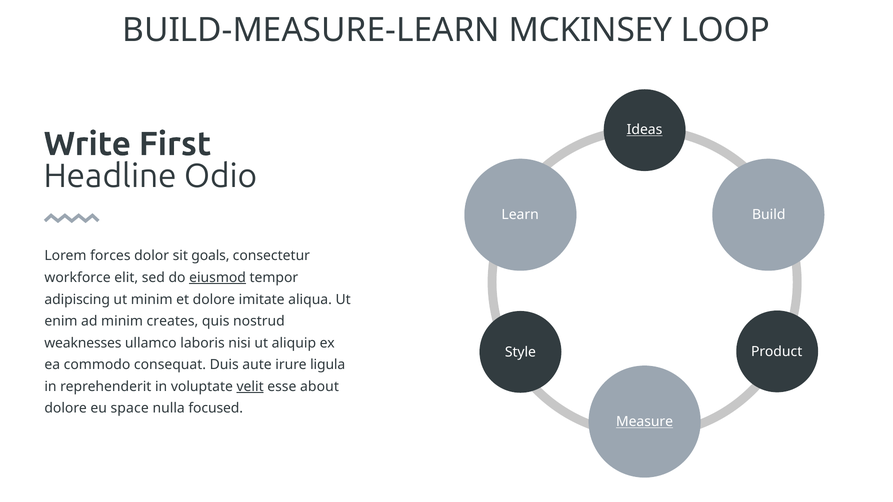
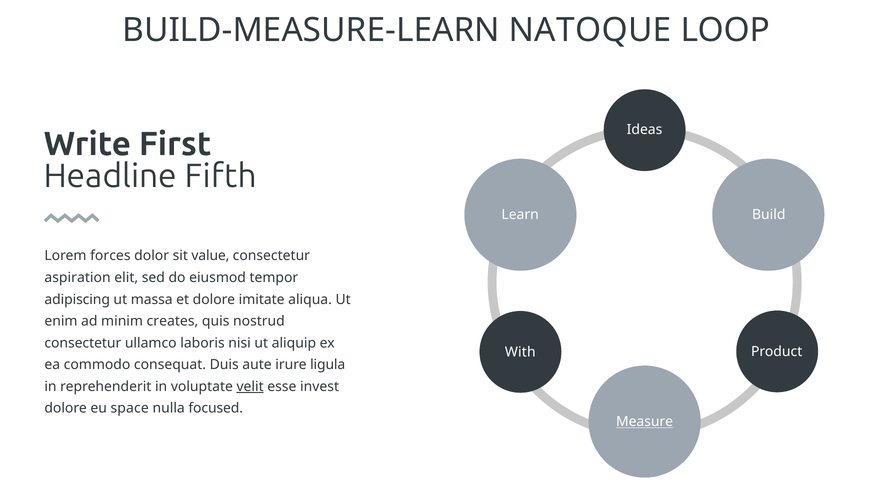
MCKINSEY: MCKINSEY -> NATOQUE (590, 30)
Ideas underline: present -> none (645, 130)
Odio: Odio -> Fifth (221, 176)
goals: goals -> value (210, 256)
workforce: workforce -> aspiration (78, 278)
eiusmod underline: present -> none (218, 278)
ut minim: minim -> massa (152, 300)
weaknesses: weaknesses -> consectetur (83, 343)
Style: Style -> With (520, 352)
about: about -> invest (320, 387)
